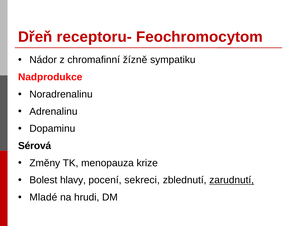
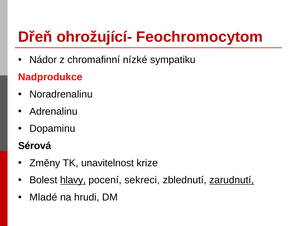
receptoru-: receptoru- -> ohrožující- (94, 37)
žízně: žízně -> nízké (135, 60)
menopauza: menopauza -> unavitelnost (108, 163)
hlavy underline: none -> present (73, 181)
